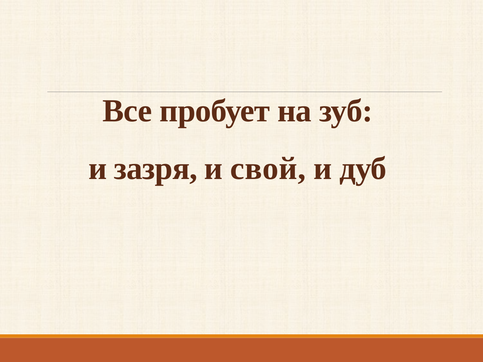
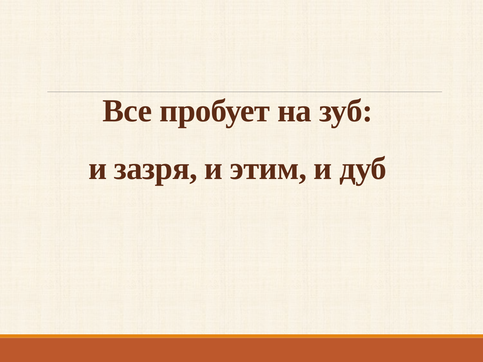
свой: свой -> этим (268, 169)
